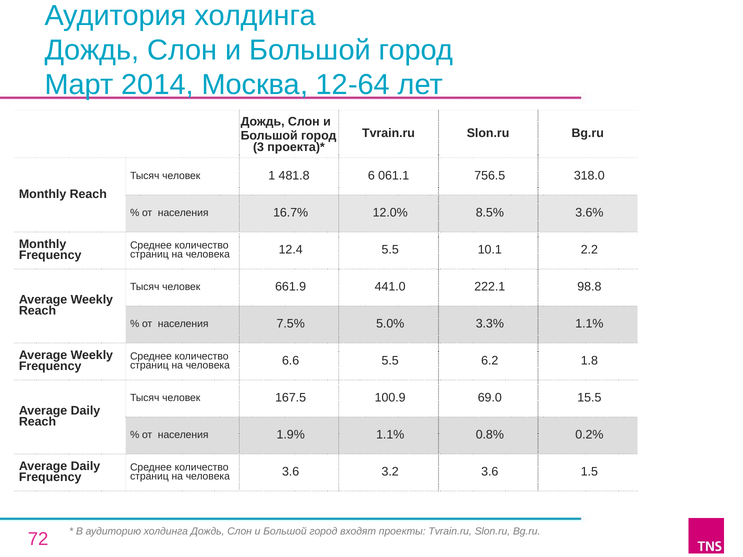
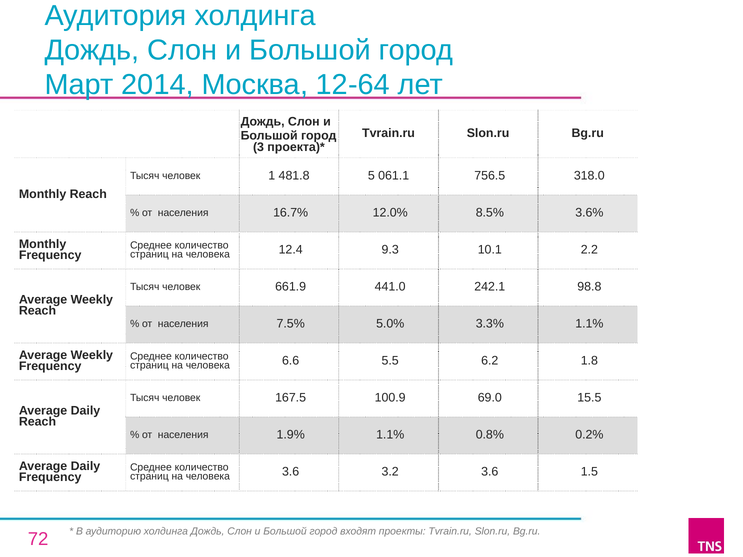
6: 6 -> 5 (371, 176)
12.4 5.5: 5.5 -> 9.3 (390, 250)
222.1: 222.1 -> 242.1 (490, 287)
